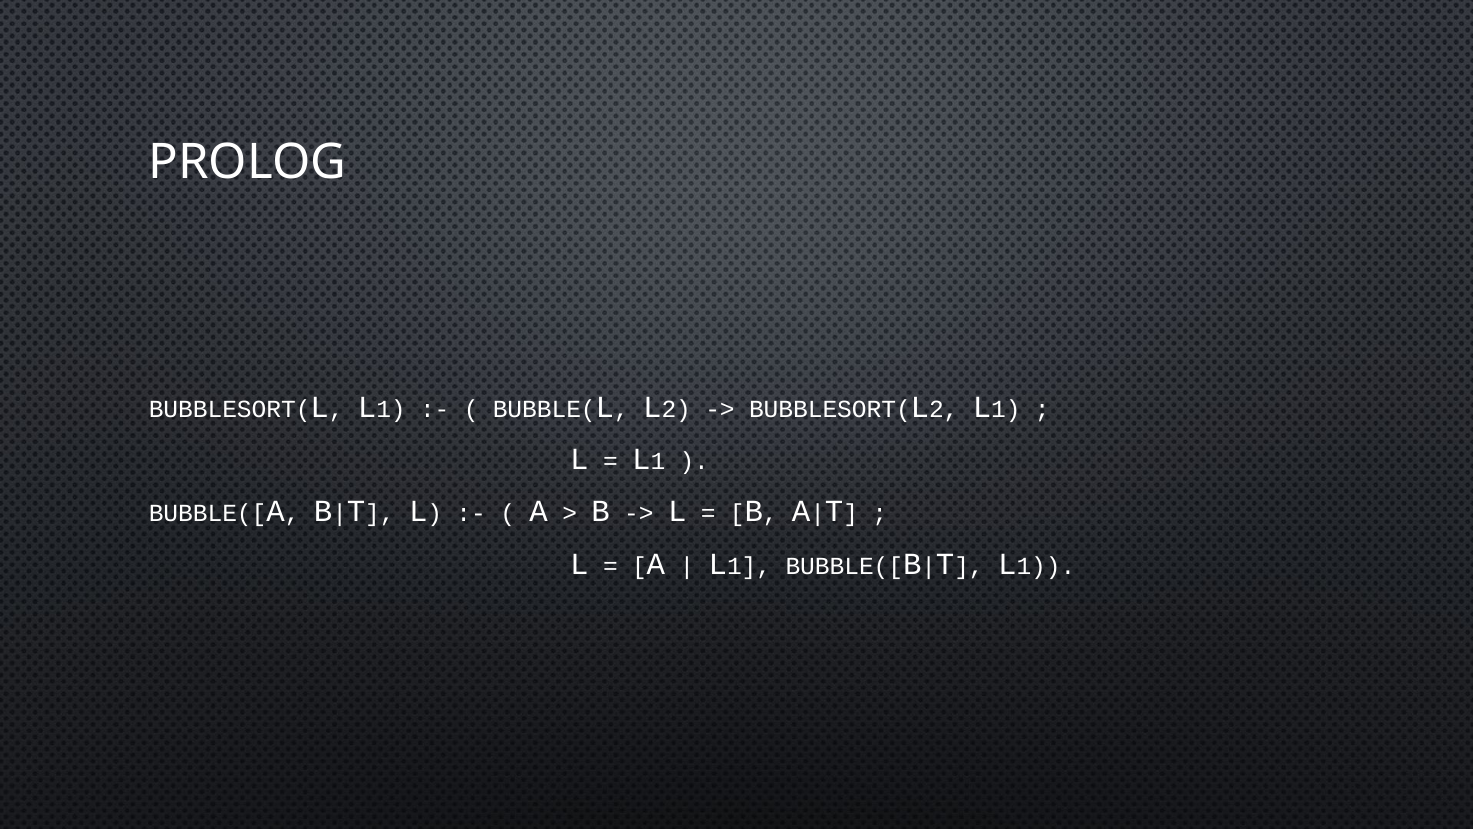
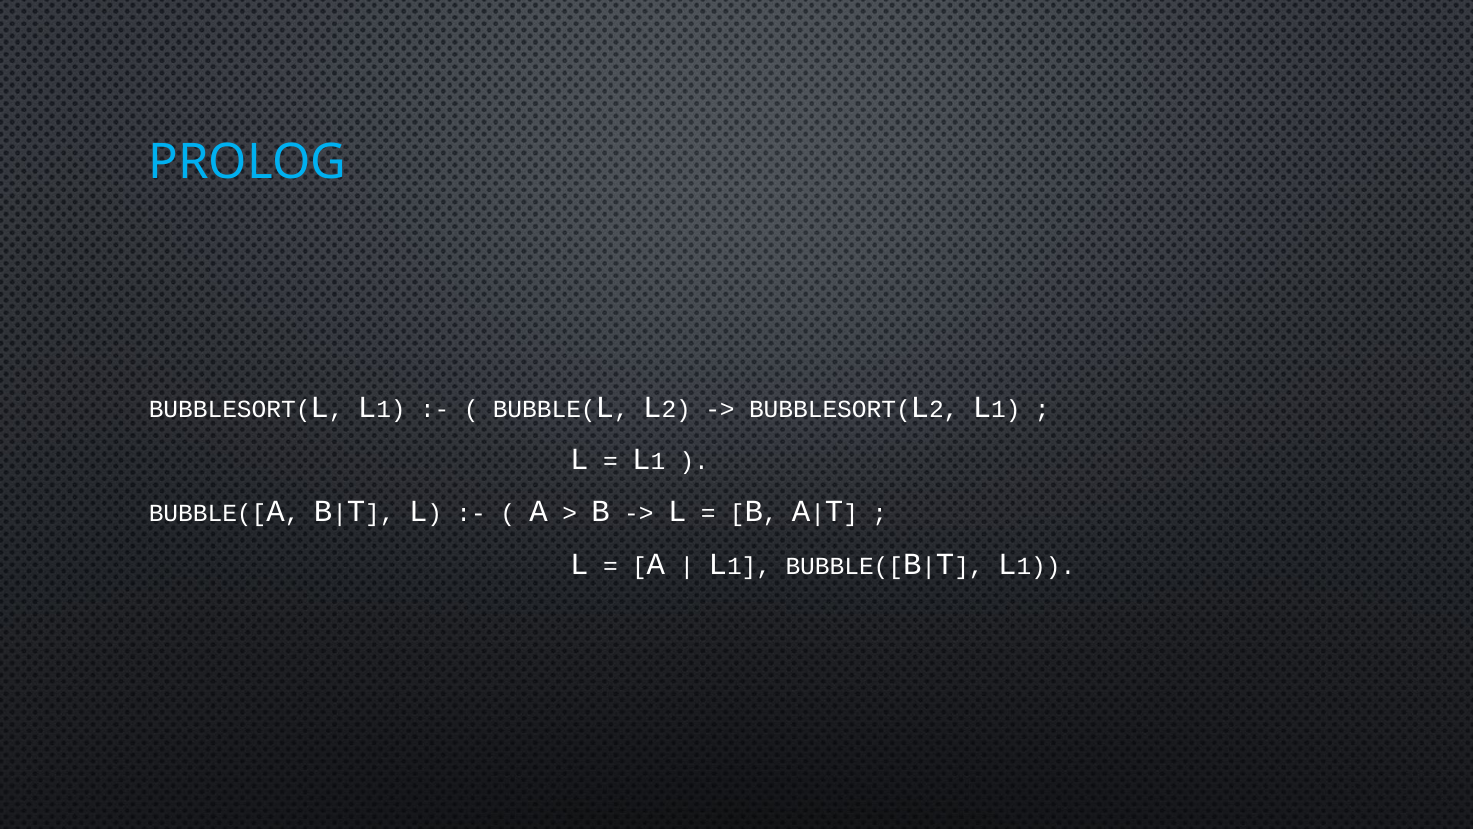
PROLOG colour: white -> light blue (248, 162)
